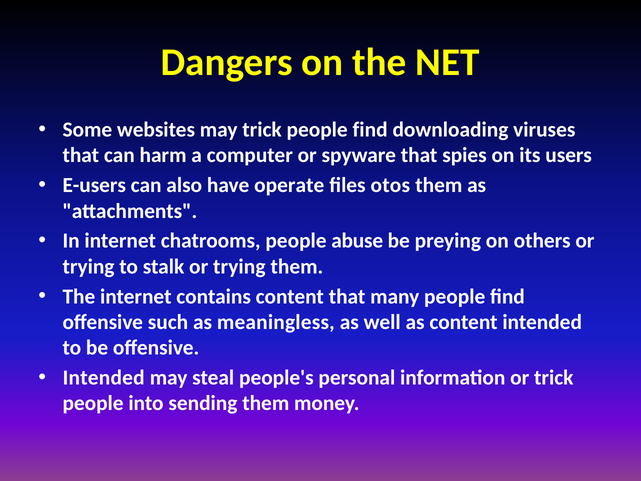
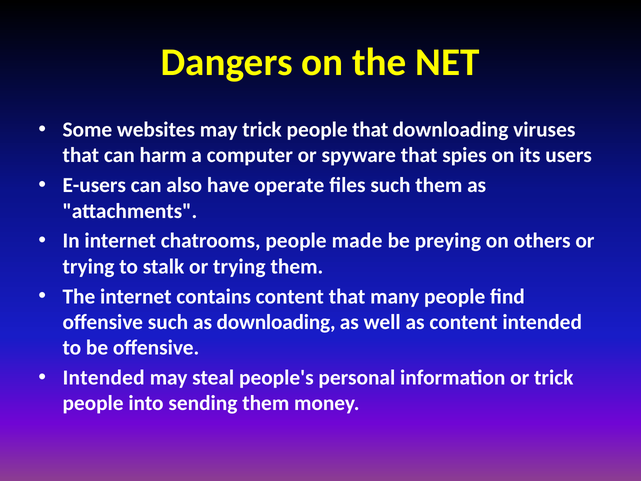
trick people find: find -> that (370, 130)
files otos: otos -> such (390, 185)
abuse: abuse -> made (357, 241)
as meaningless: meaningless -> downloading (276, 322)
